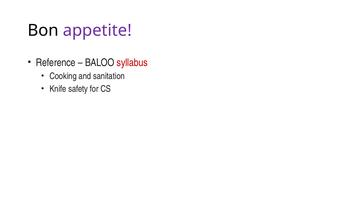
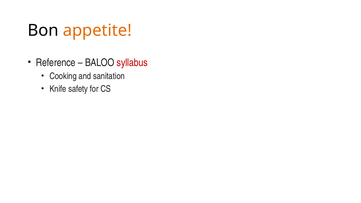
appetite colour: purple -> orange (97, 30)
